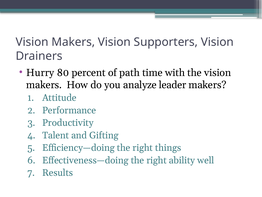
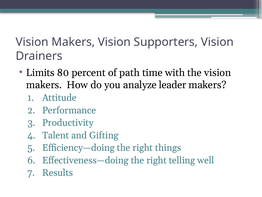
Hurry: Hurry -> Limits (40, 73)
ability: ability -> telling (182, 160)
